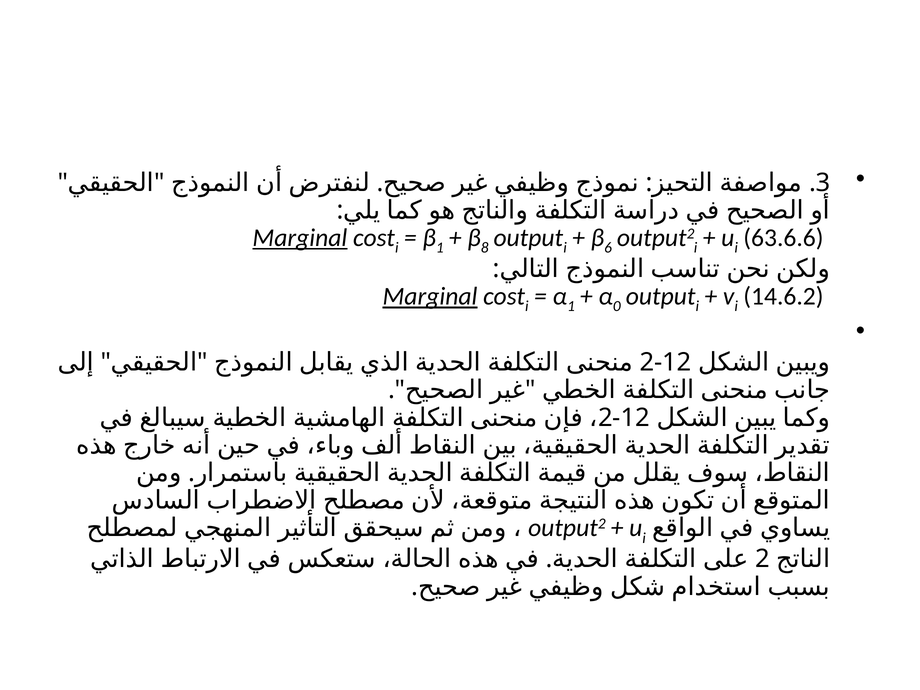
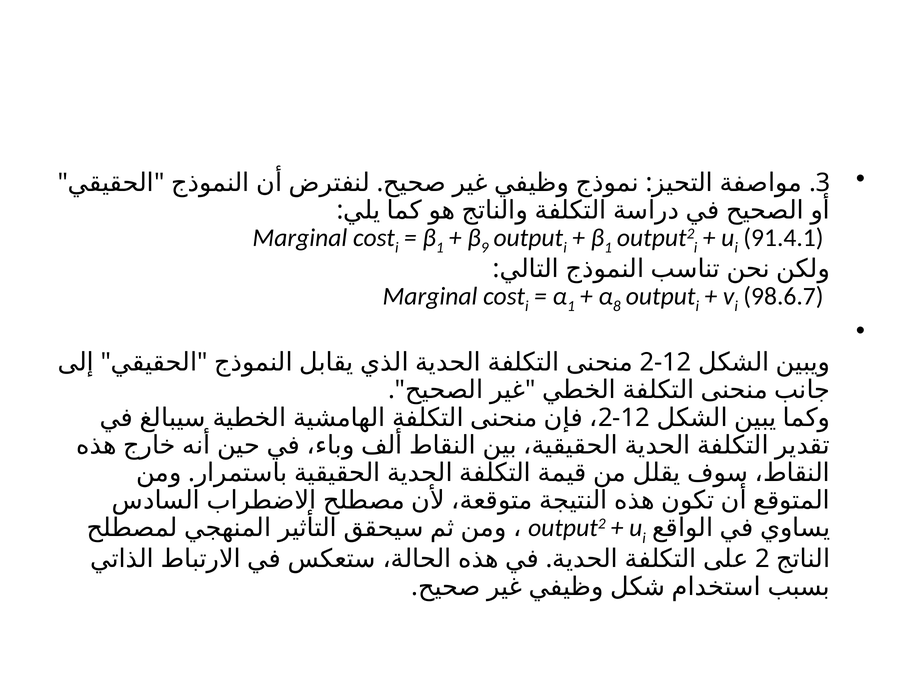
Marginal underline: present -> none (300, 238)
8: 8 -> 9 (485, 248)
6: 6 -> 1 (608, 248)
63.6.6: 63.6.6 -> 91.4.1 (783, 238)
Marginal underline: present -> none (430, 297)
0: 0 -> 8 (617, 306)
14.6.2: 14.6.2 -> 98.6.7 (783, 297)
